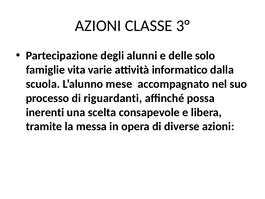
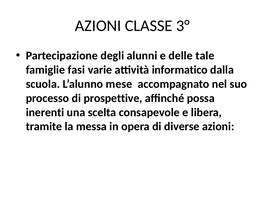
solo: solo -> tale (205, 56)
vita: vita -> fasi (76, 70)
riguardanti: riguardanti -> prospettive (113, 98)
